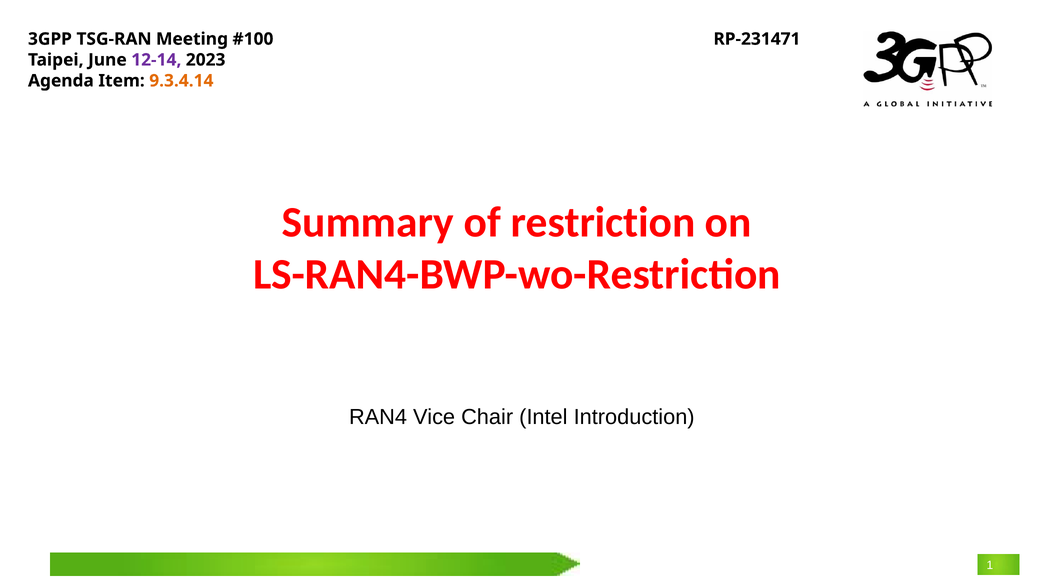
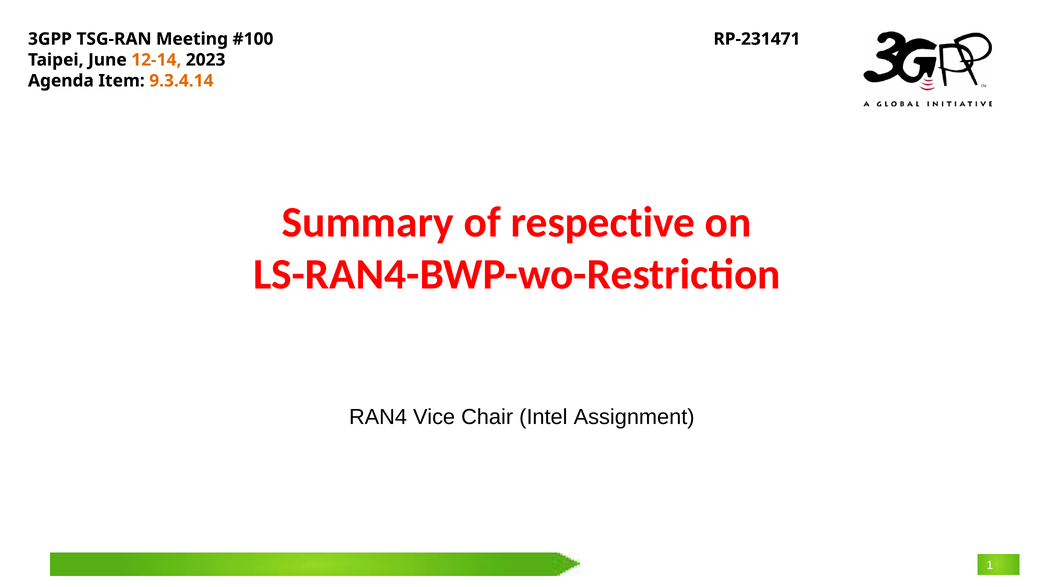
12-14 colour: purple -> orange (156, 60)
restriction: restriction -> respective (603, 222)
Introduction: Introduction -> Assignment (634, 417)
